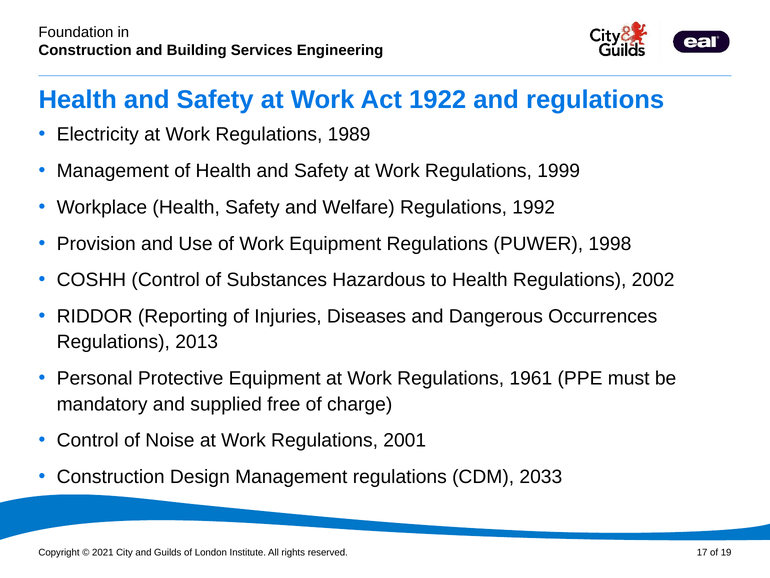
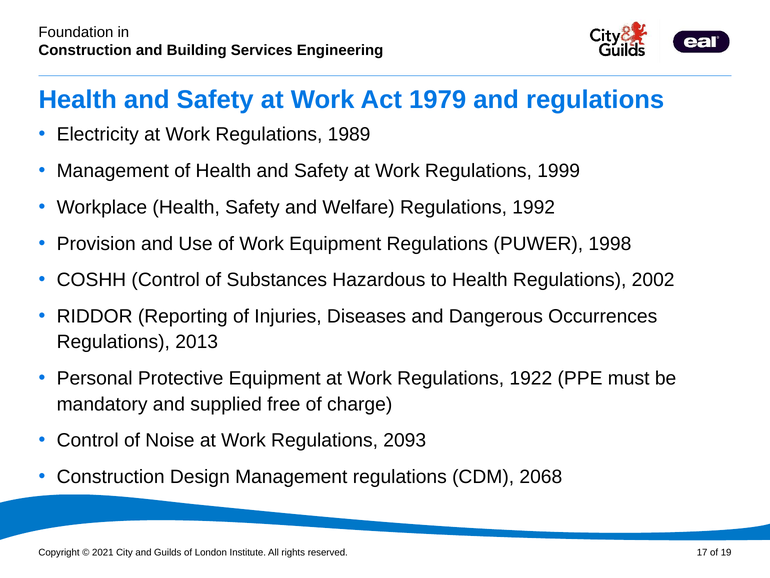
1922: 1922 -> 1979 (438, 100)
1961: 1961 -> 1922 (531, 378)
2001: 2001 -> 2093 (405, 440)
2033: 2033 -> 2068 (541, 477)
